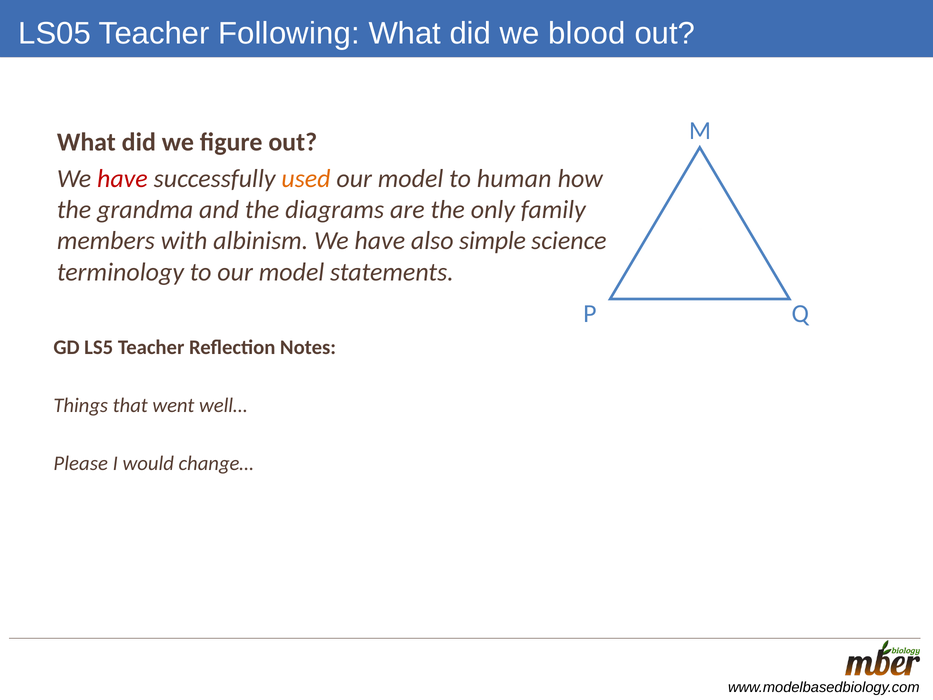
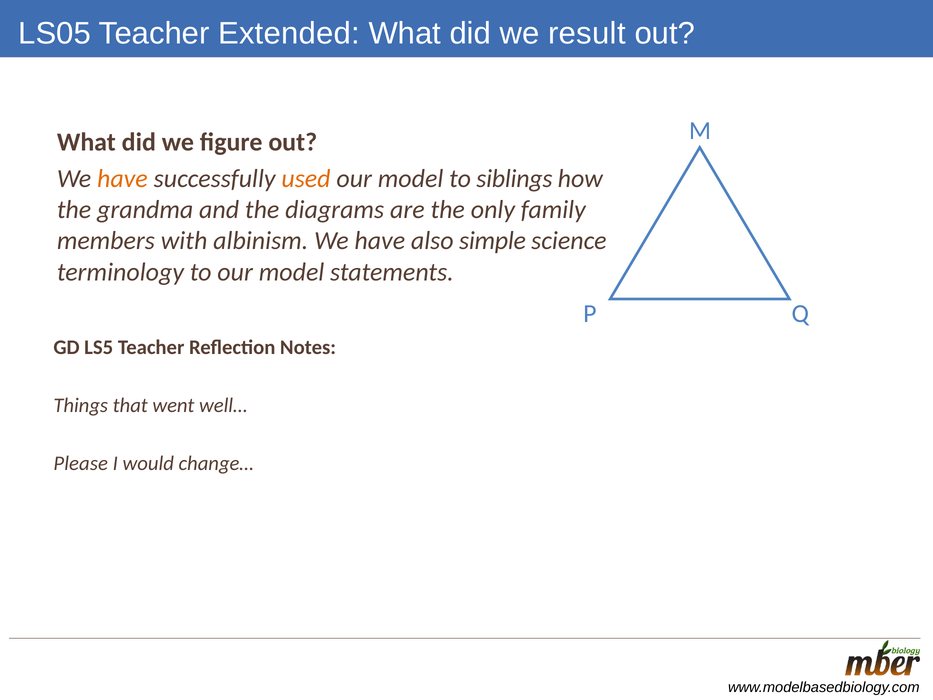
Following: Following -> Extended (289, 33)
blood: blood -> result (587, 33)
have colour: red -> orange (122, 179)
human: human -> siblings (514, 179)
